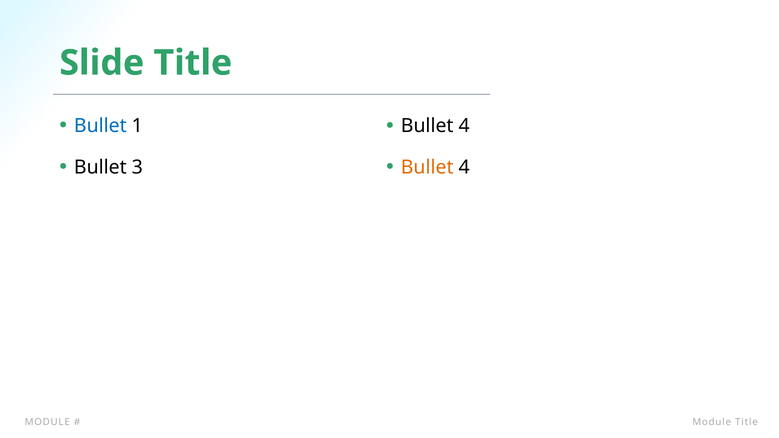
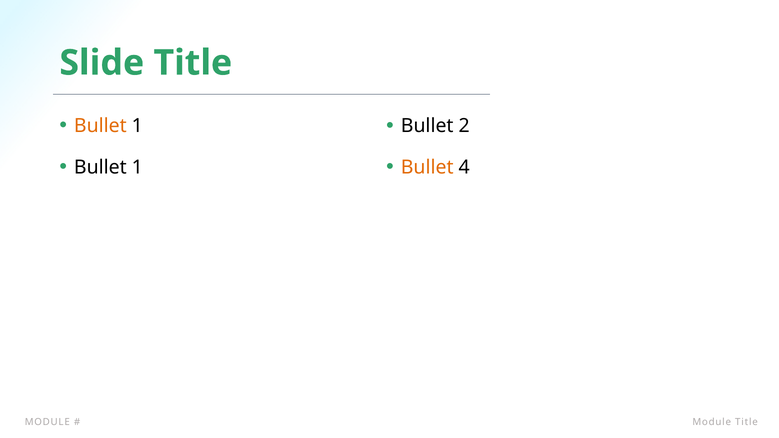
Bullet colour: blue -> orange (100, 126)
4: 4 -> 2 (464, 126)
3: 3 -> 1 (137, 167)
